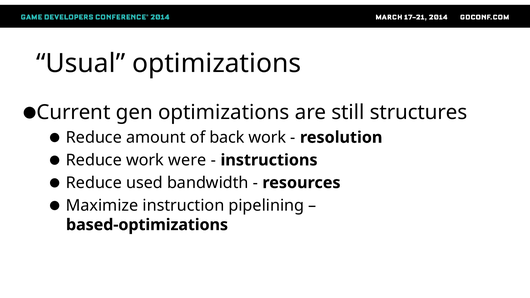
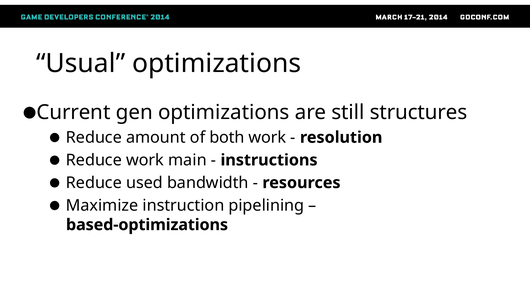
back: back -> both (227, 138)
were: were -> main (187, 160)
